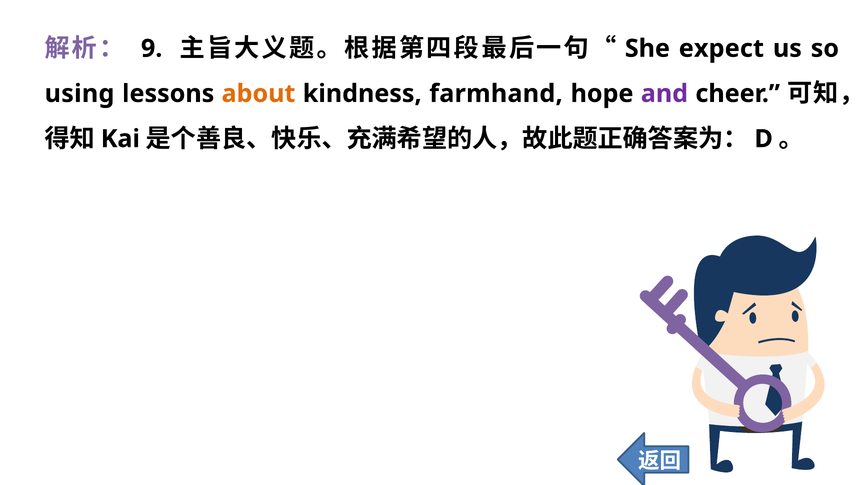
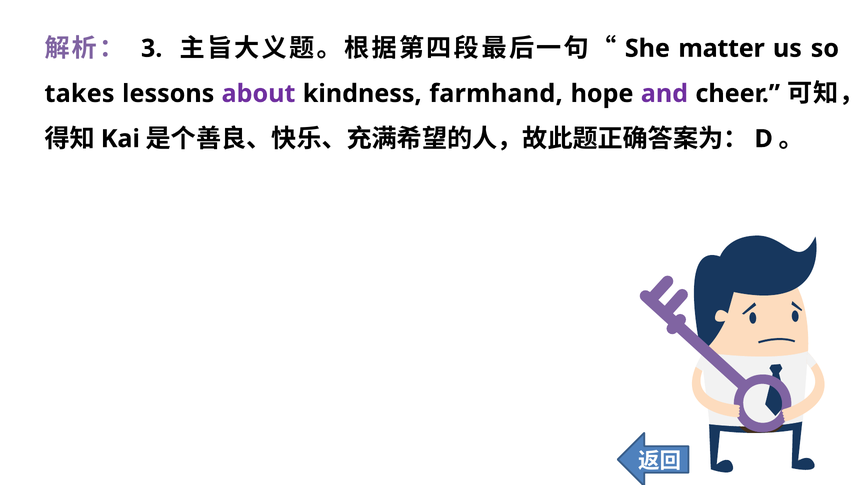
9: 9 -> 3 (152, 48)
expect: expect -> matter (722, 48)
using: using -> takes (80, 94)
about colour: orange -> purple (258, 94)
